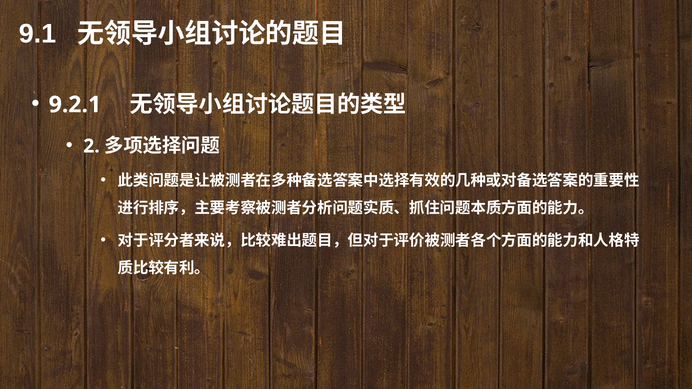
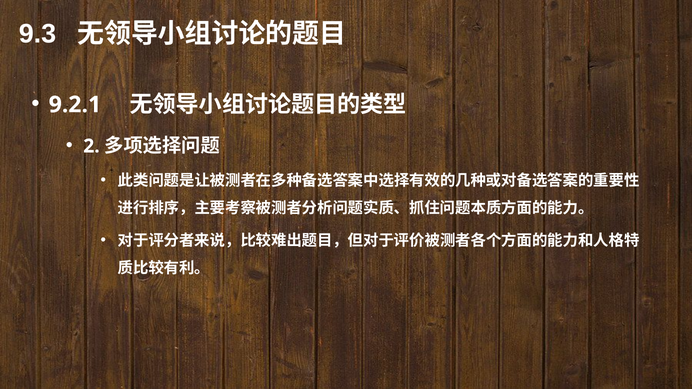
9.1: 9.1 -> 9.3 (37, 34)
